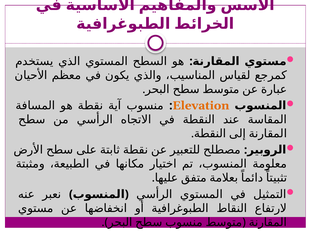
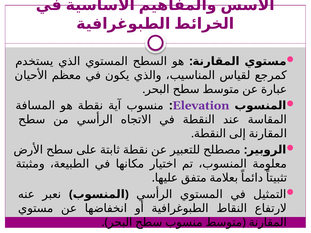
Elevation colour: orange -> purple (201, 106)
